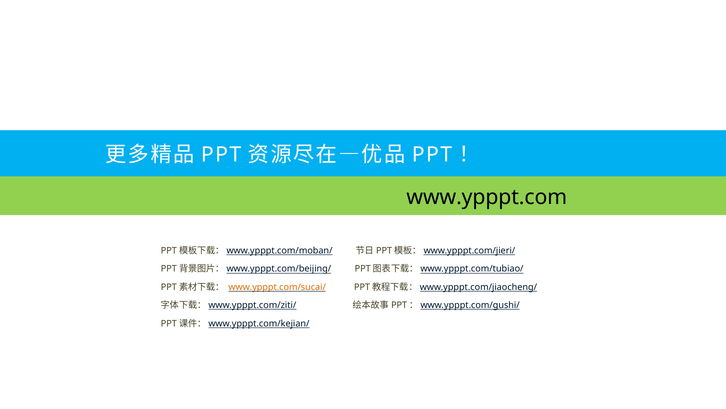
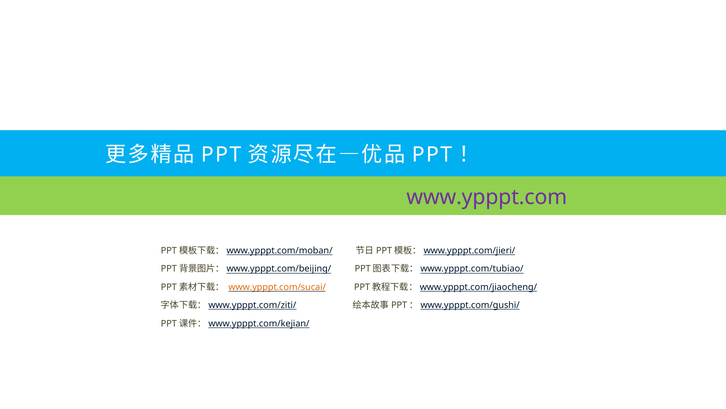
www.ypppt.com colour: black -> purple (487, 197)
